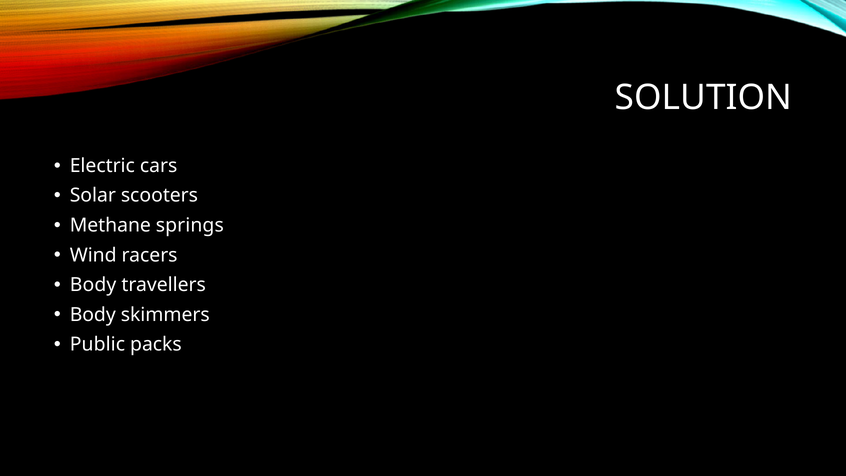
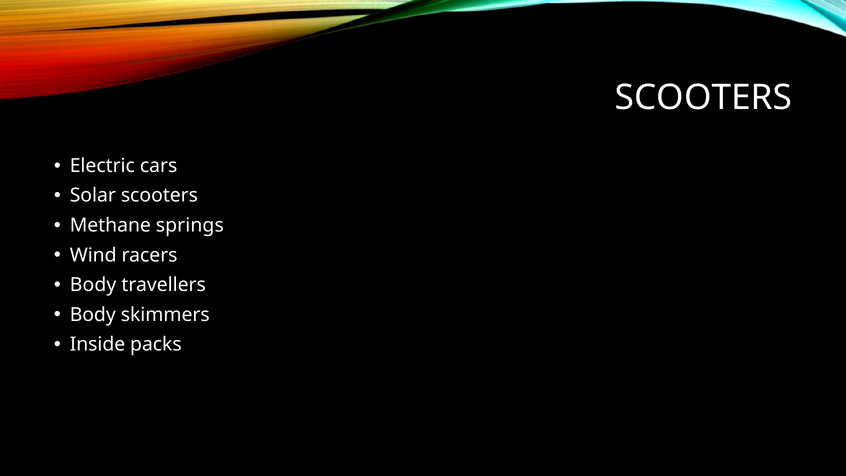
SOLUTION: SOLUTION -> SCOOTERS (703, 98)
Public: Public -> Inside (98, 344)
